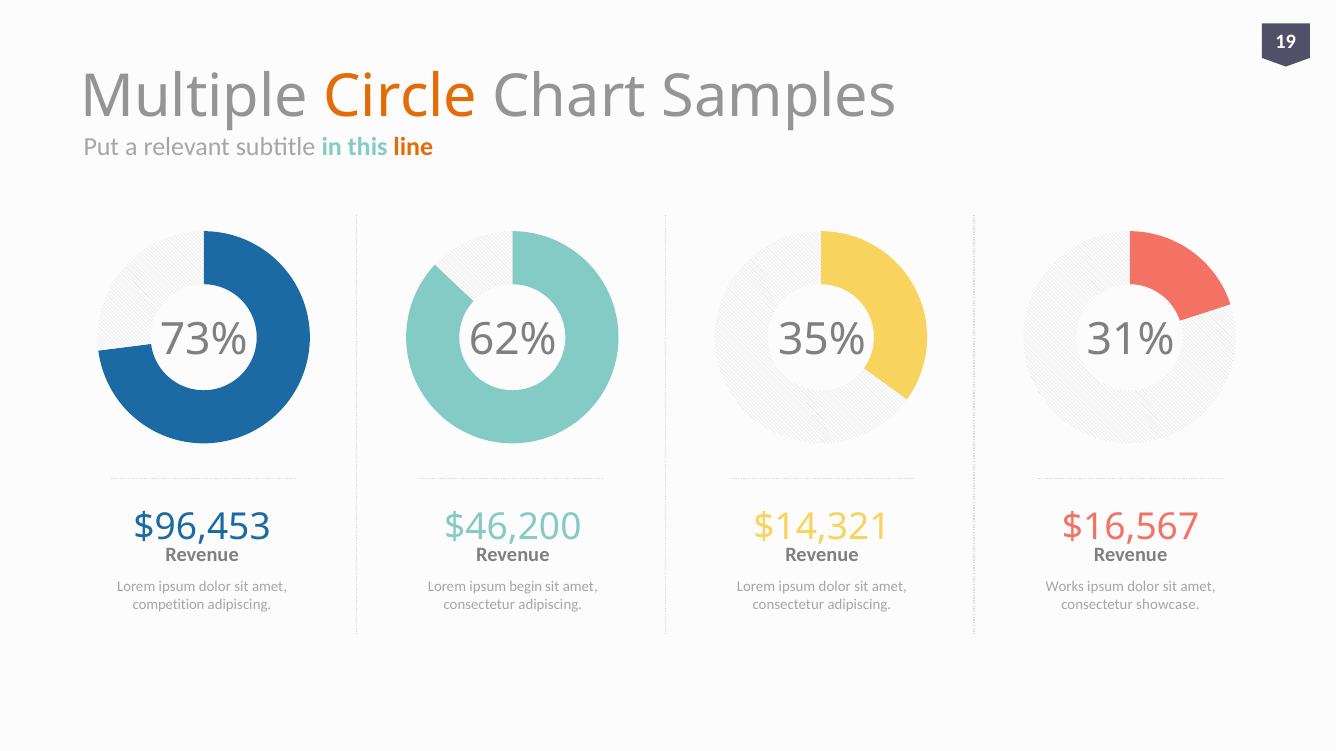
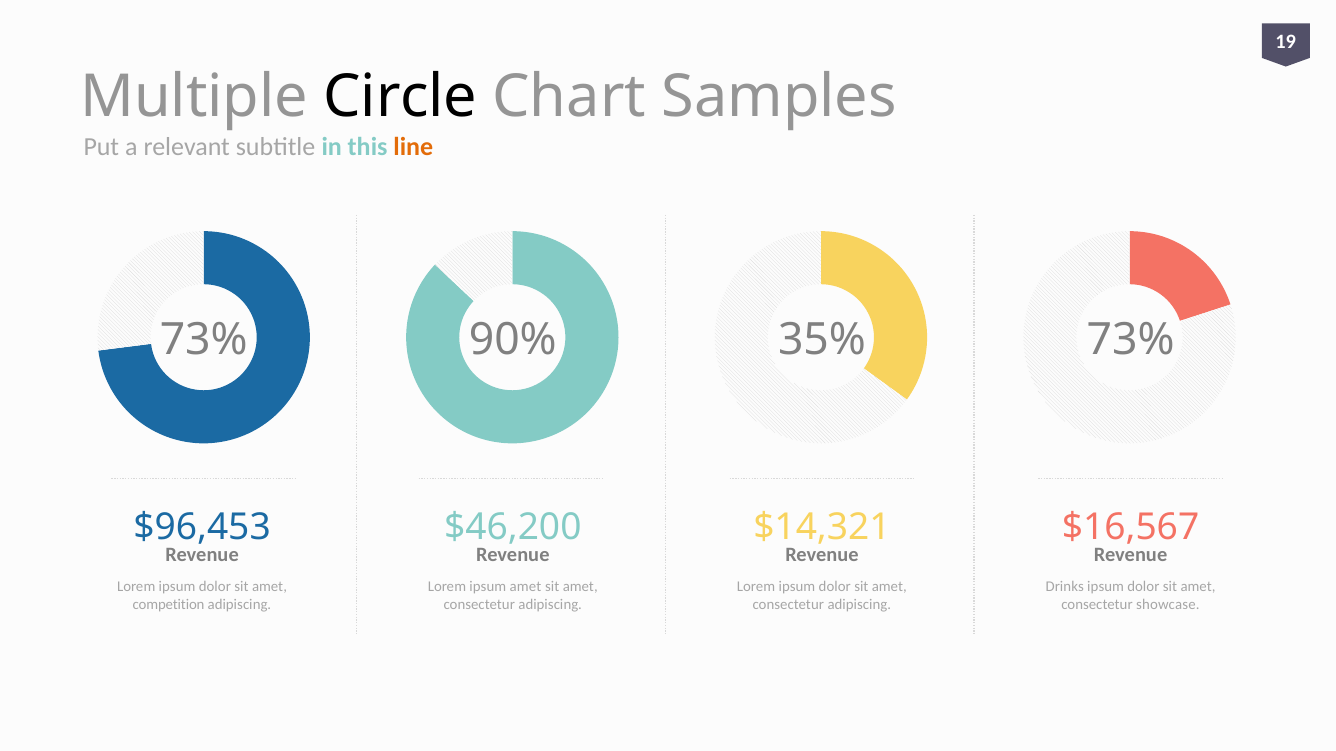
Circle colour: orange -> black (400, 97)
62%: 62% -> 90% (513, 340)
35% 31%: 31% -> 73% (1131, 340)
ipsum begin: begin -> amet (526, 587)
Works: Works -> Drinks (1065, 587)
